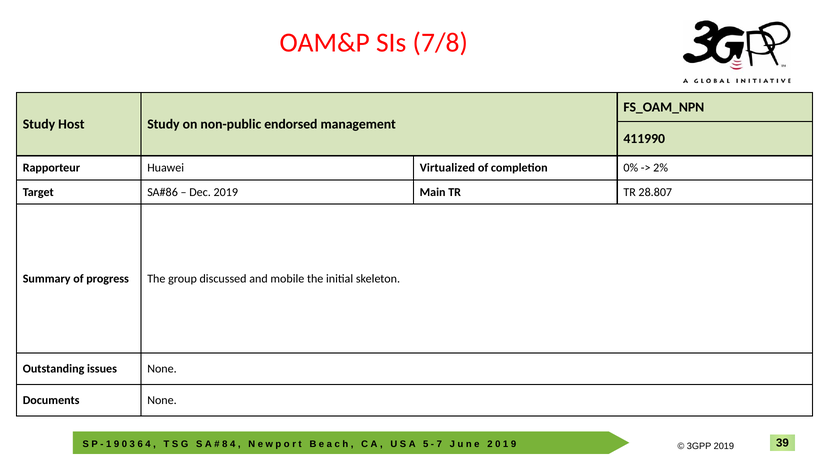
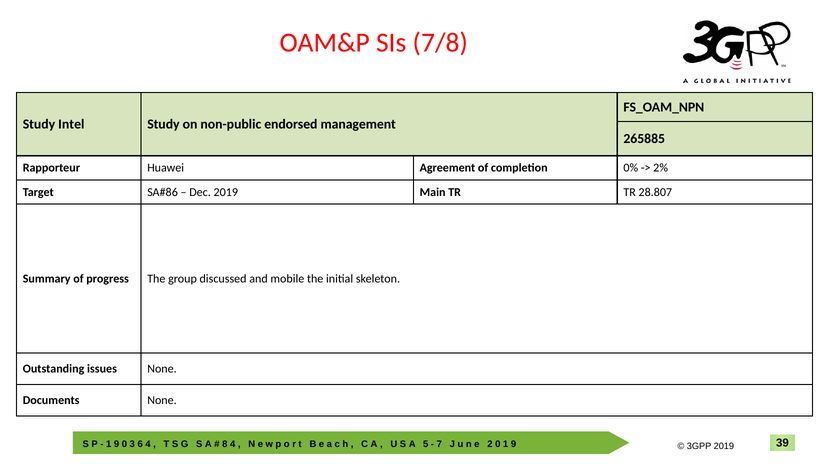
Host: Host -> Intel (71, 124)
411990: 411990 -> 265885 (644, 139)
Virtualized: Virtualized -> Agreement (447, 168)
